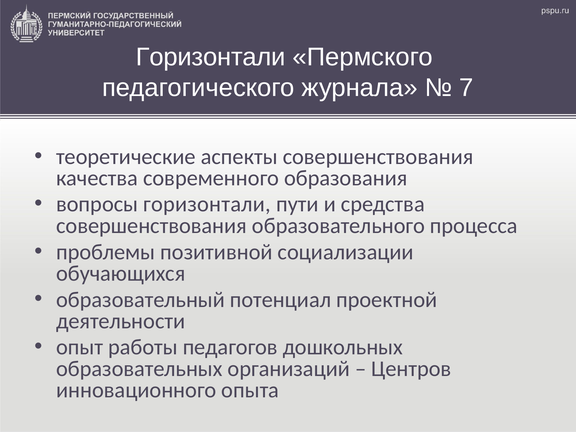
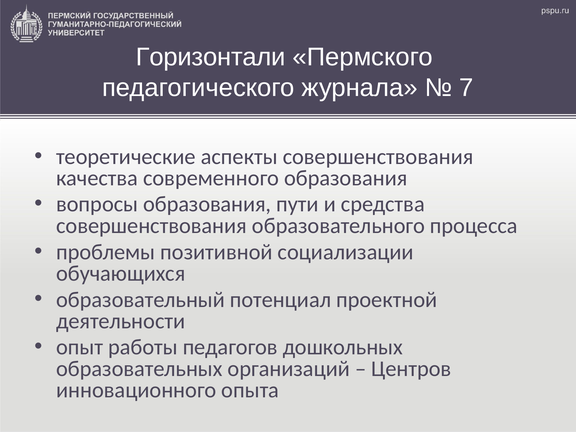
вопросы горизонтали: горизонтали -> образования (207, 204)
